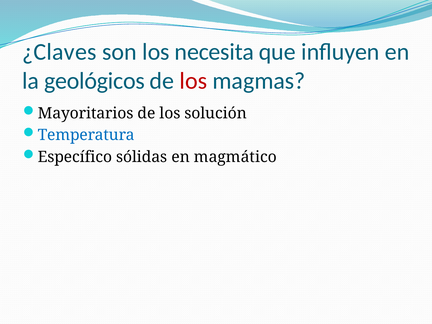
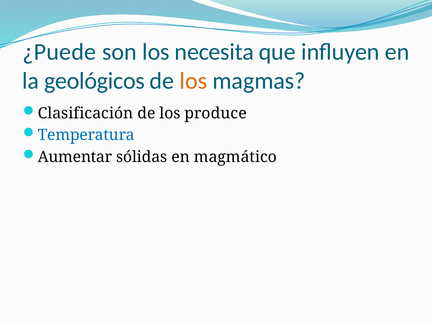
¿Claves: ¿Claves -> ¿Puede (59, 52)
los colour: red -> orange (193, 81)
Mayoritarios: Mayoritarios -> Clasificación (86, 113)
solución: solución -> produce (216, 113)
Específico: Específico -> Aumentar (75, 157)
